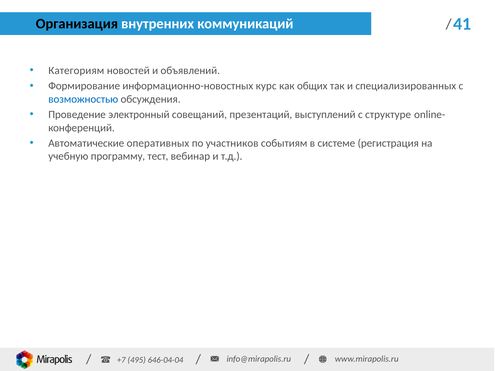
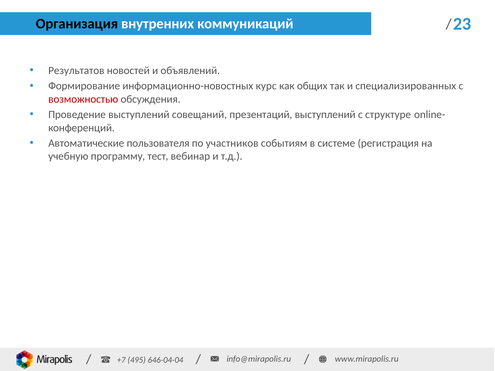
41: 41 -> 23 (462, 24)
Категориям: Категориям -> Результатов (76, 71)
возможностью colour: blue -> red (83, 99)
Проведение электронный: электронный -> выступлений (139, 115)
оперативных: оперативных -> пользователя (158, 143)
